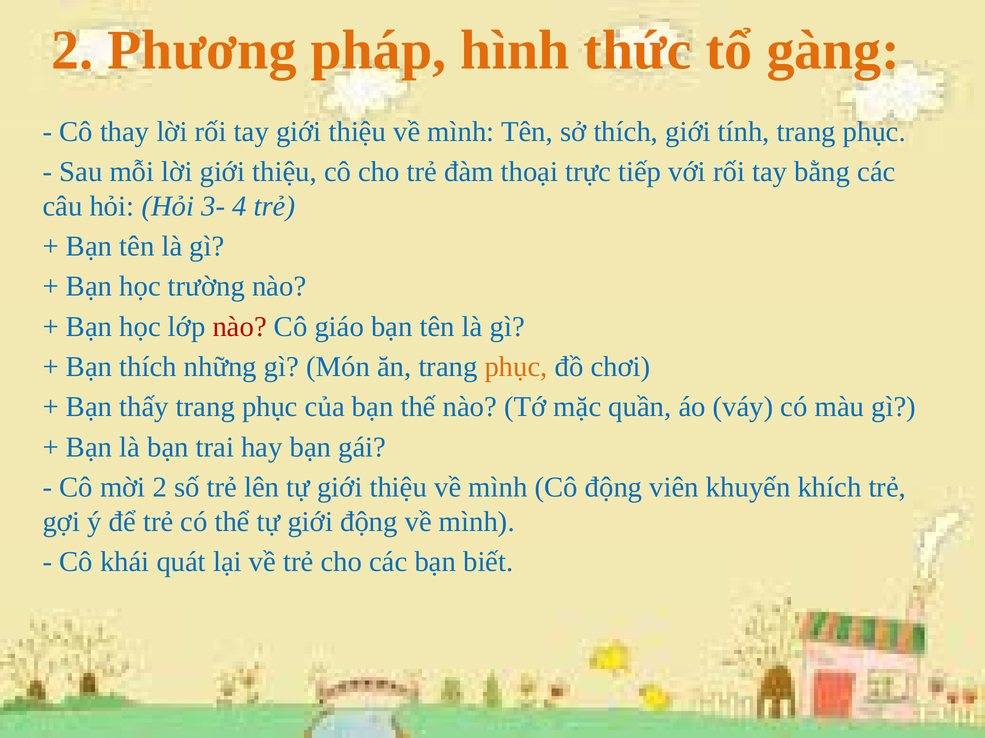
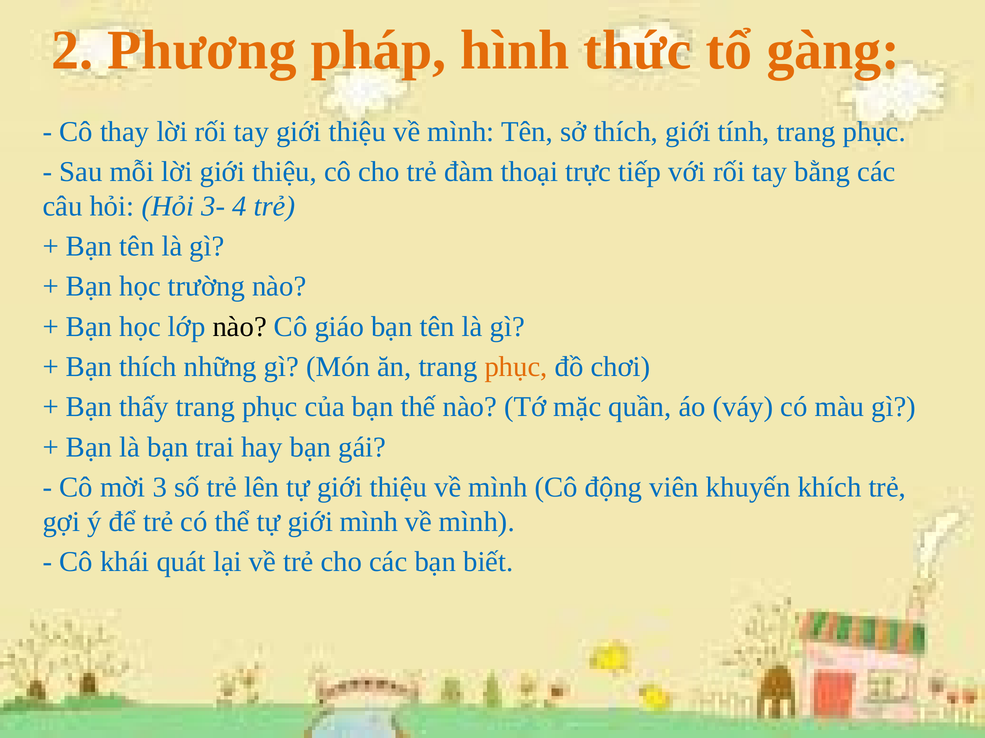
nào colour: red -> black (240, 327)
mời 2: 2 -> 3 (160, 488)
giới động: động -> mình (369, 522)
